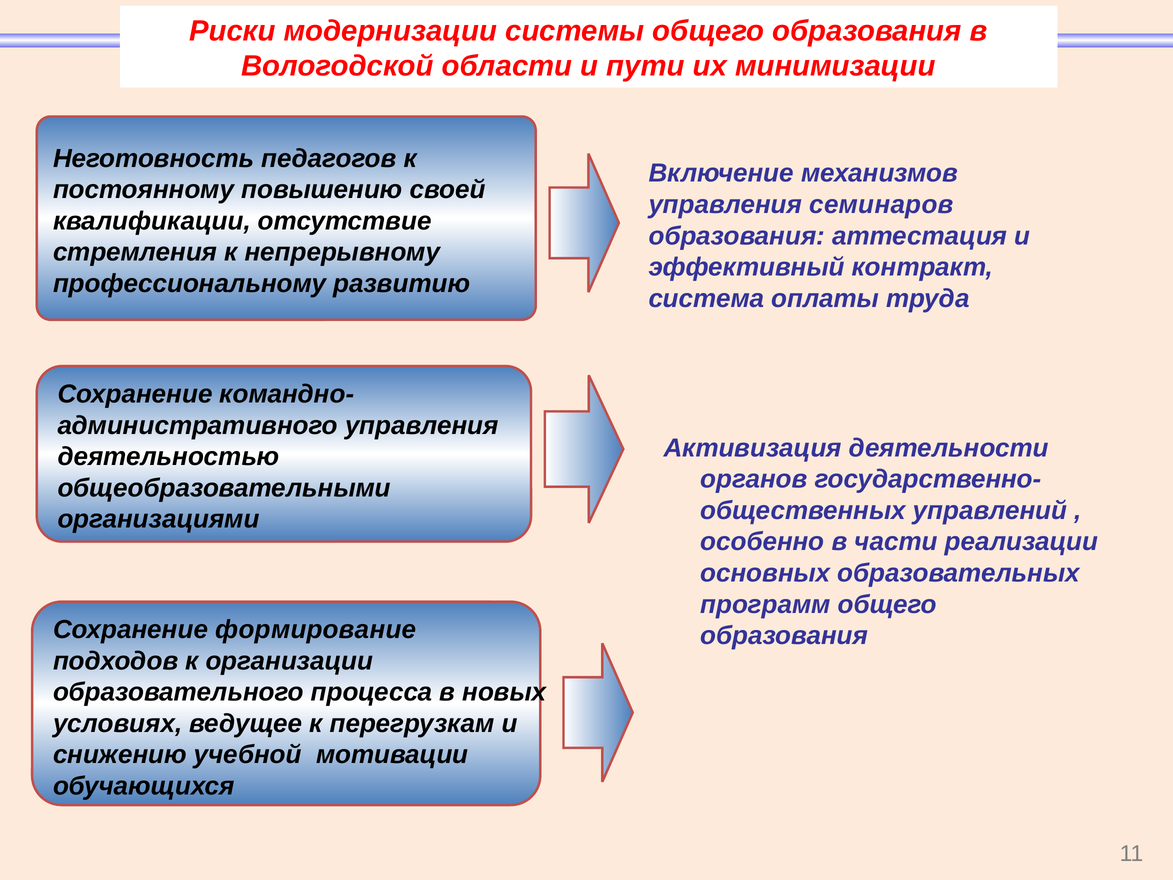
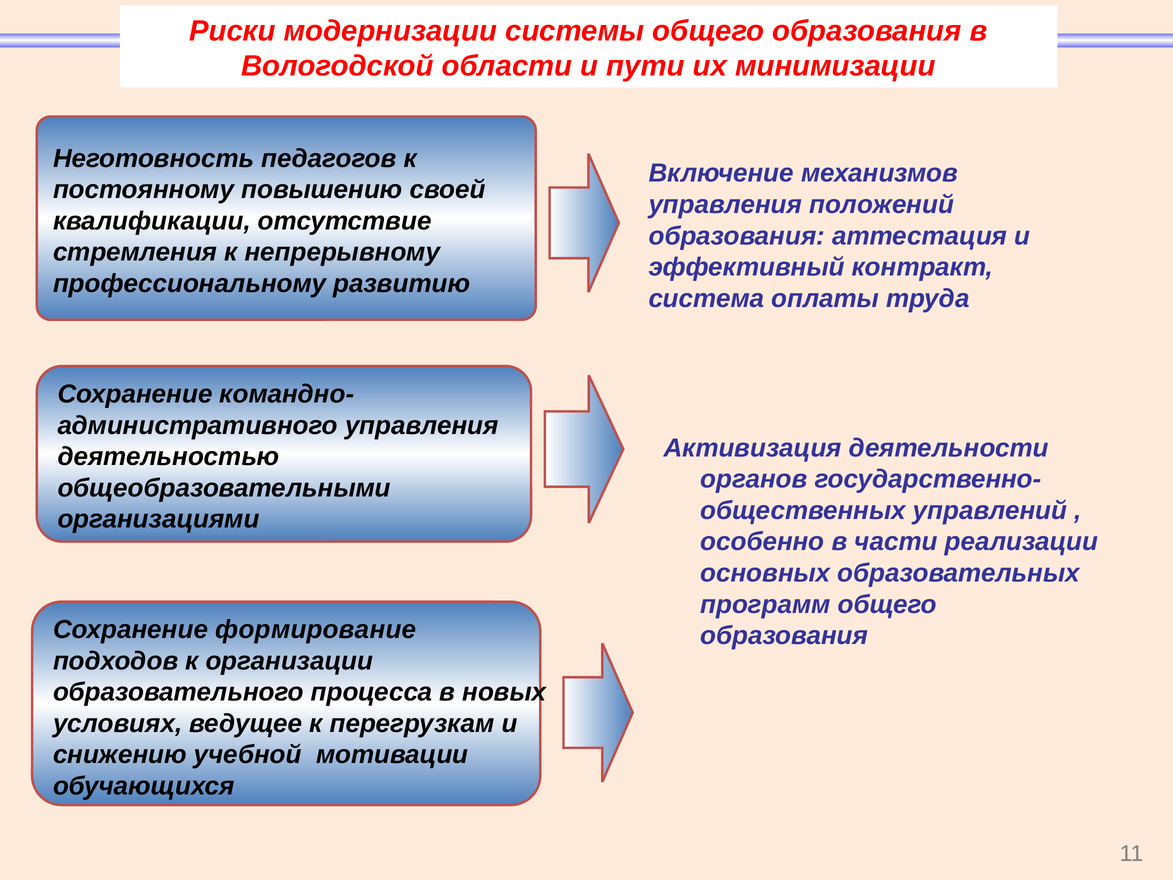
семинаров: семинаров -> положений (882, 205)
